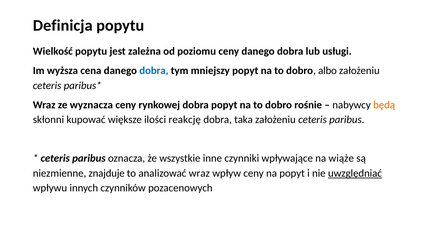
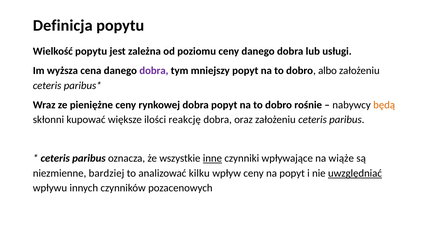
dobra colour: blue -> purple (154, 71)
wyznacza: wyznacza -> pieniężne (91, 105)
taka: taka -> oraz (244, 120)
inne underline: none -> present (212, 159)
znajduje: znajduje -> bardziej (107, 174)
analizować wraz: wraz -> kilku (199, 174)
